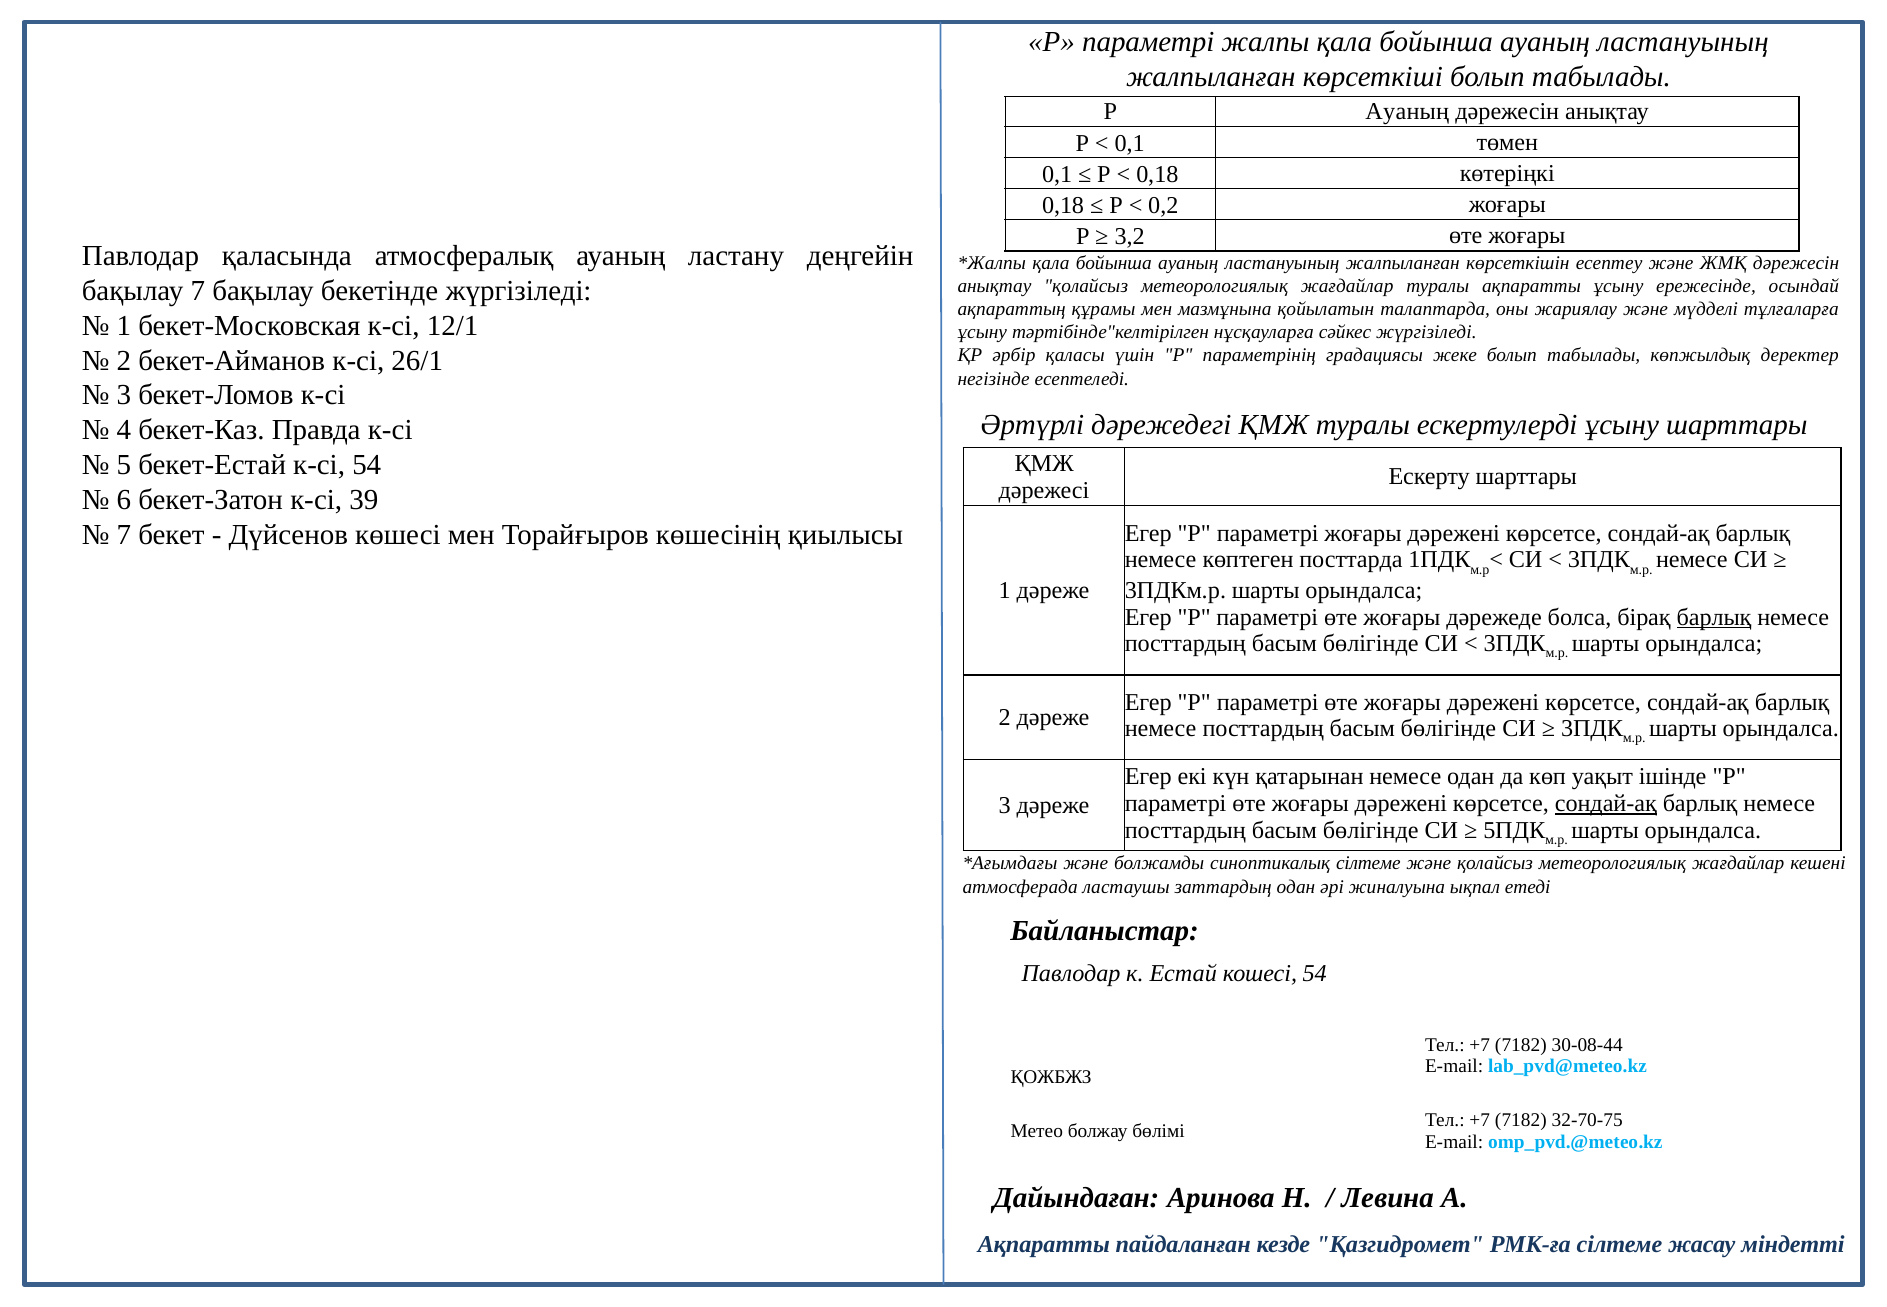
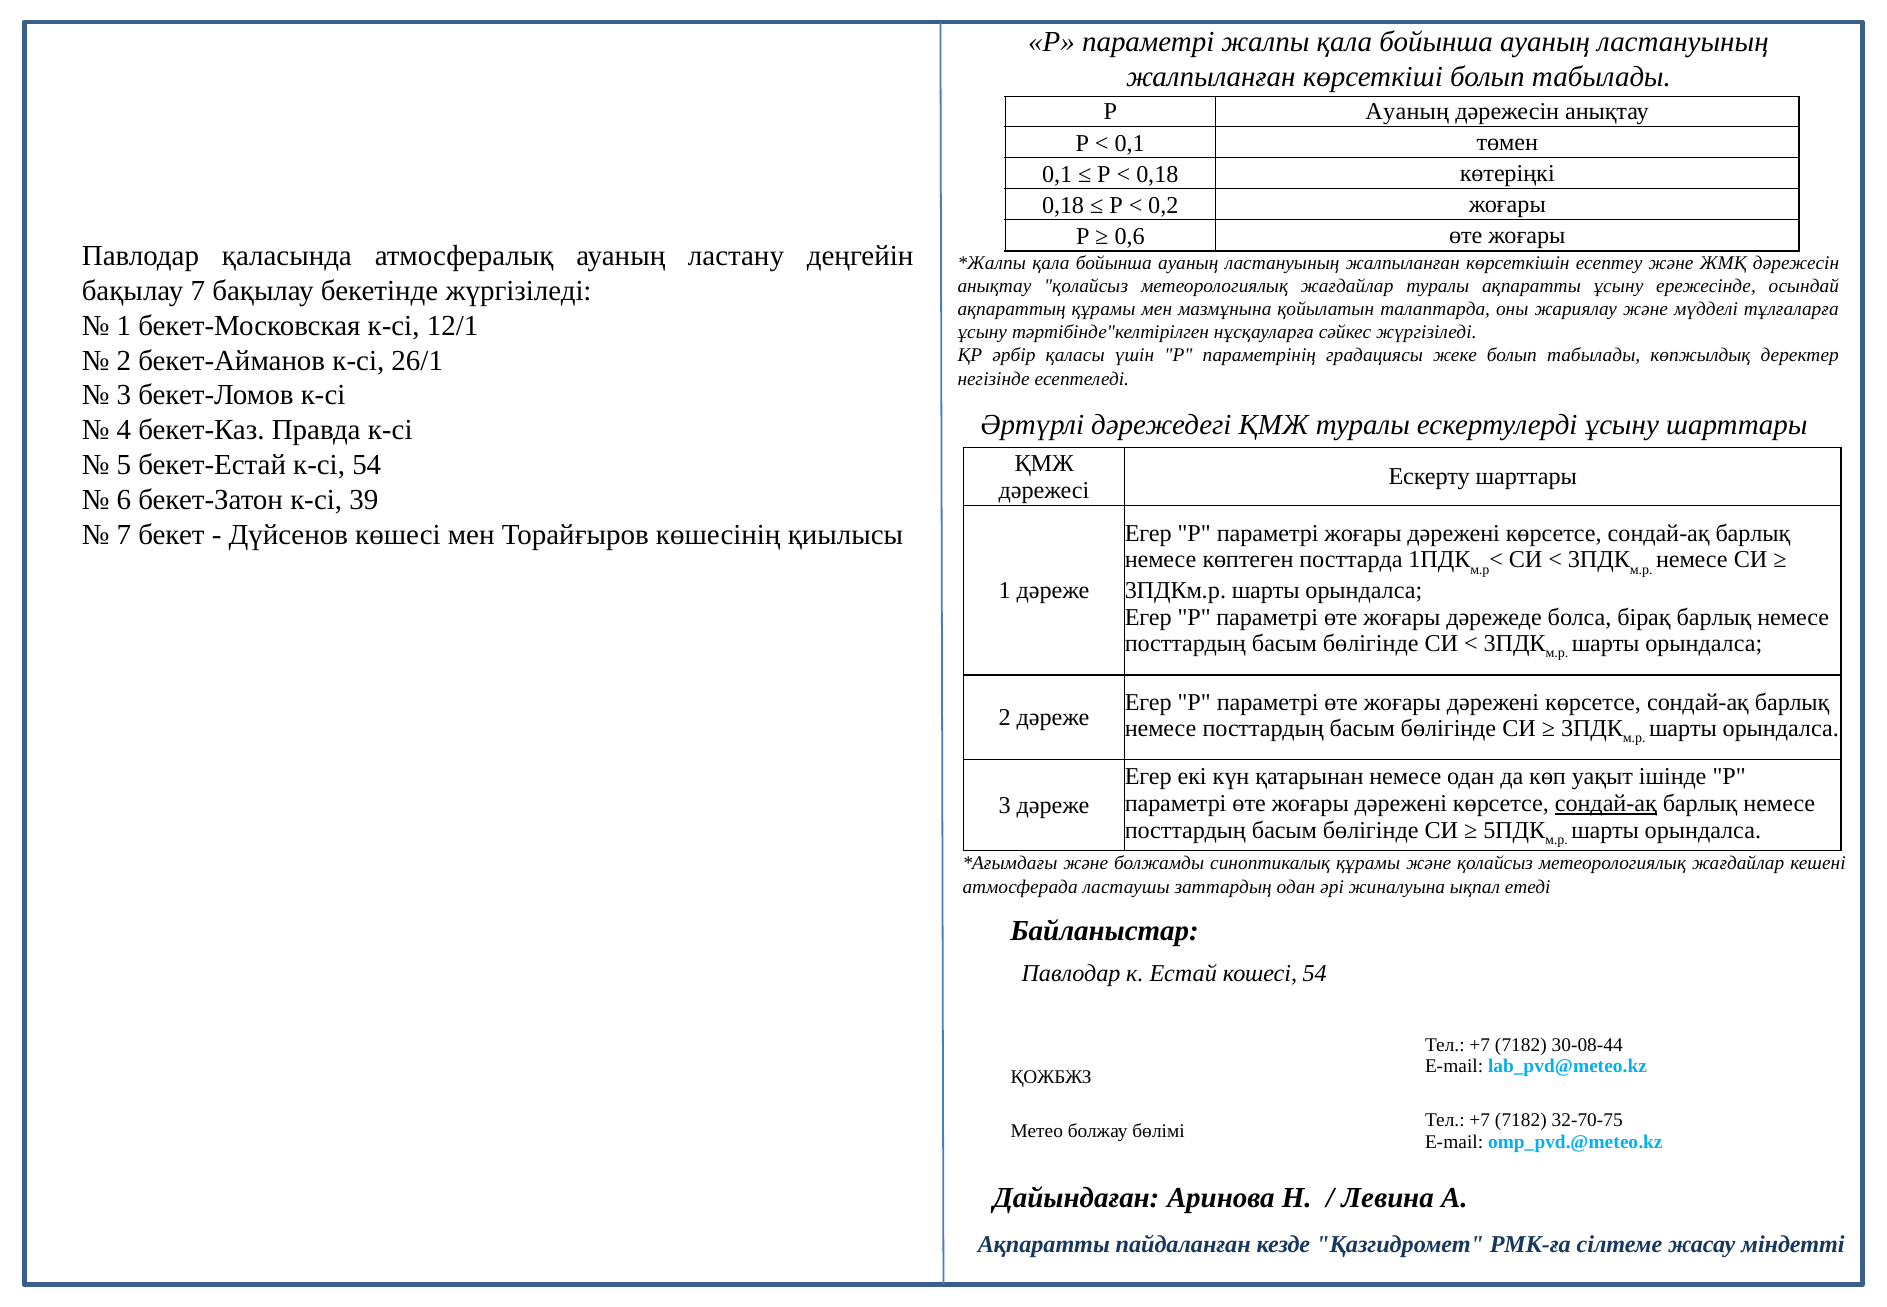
3,2: 3,2 -> 0,6 (1130, 236)
барлық underline: present -> none (1714, 617)
синоптикалық сілтеме: сілтеме -> құрамы (1368, 863)
